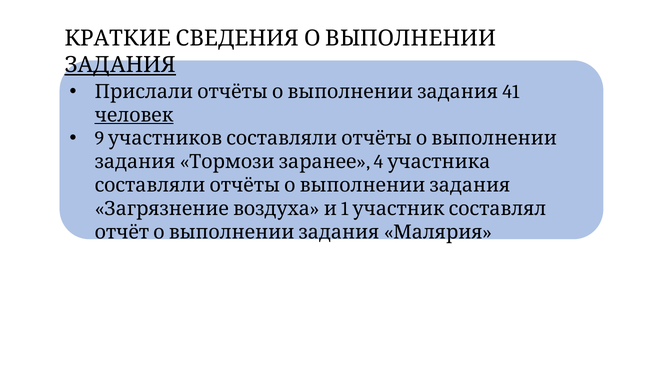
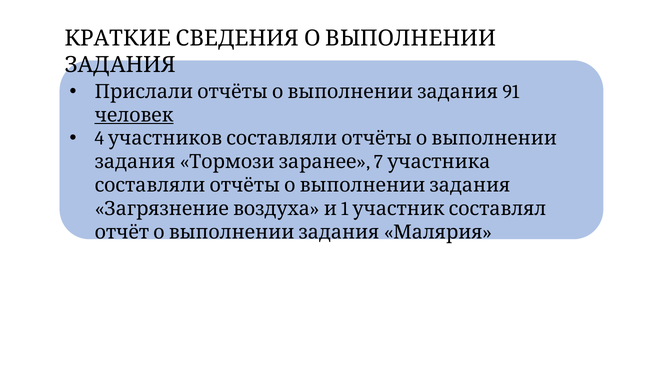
ЗАДАНИЯ underline: present -> none (120, 65)
41: 41 -> 91 (511, 92)
9: 9 -> 4 (99, 138)
4: 4 -> 7 (378, 162)
